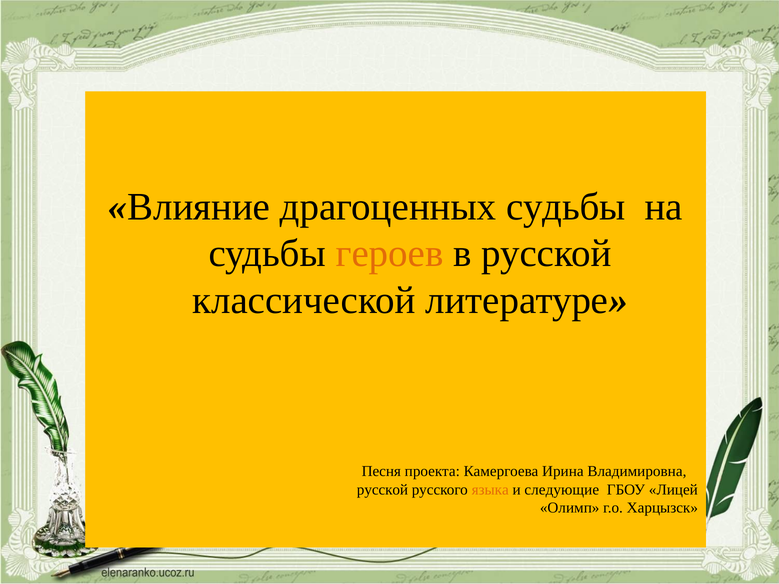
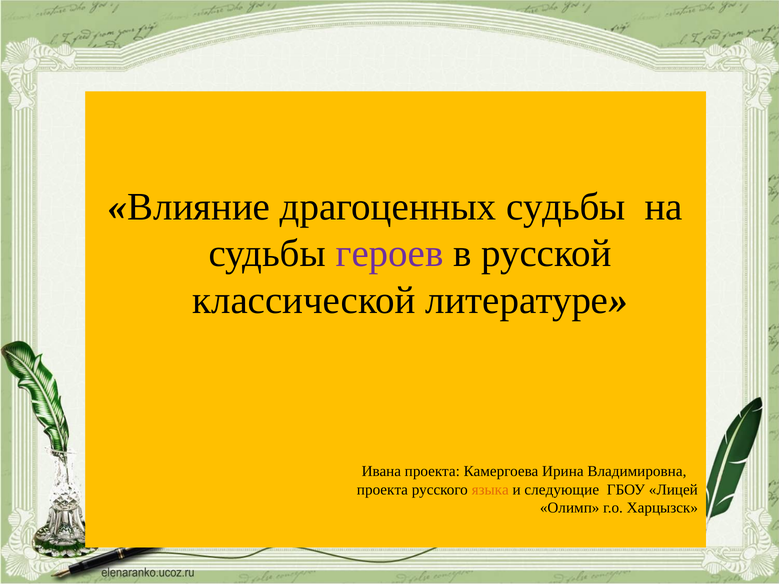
героев colour: orange -> purple (390, 254)
Песня: Песня -> Ивана (381, 472)
русской: русской -> проекта (382, 490)
